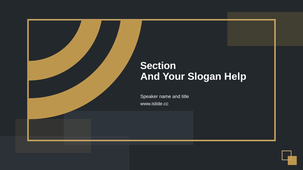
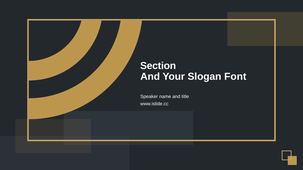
Help: Help -> Font (235, 77)
